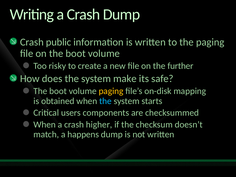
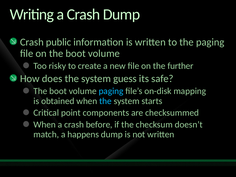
make: make -> guess (125, 79)
paging colour: yellow -> light blue (111, 91)
users: users -> point (71, 113)
higher: higher -> before (99, 124)
